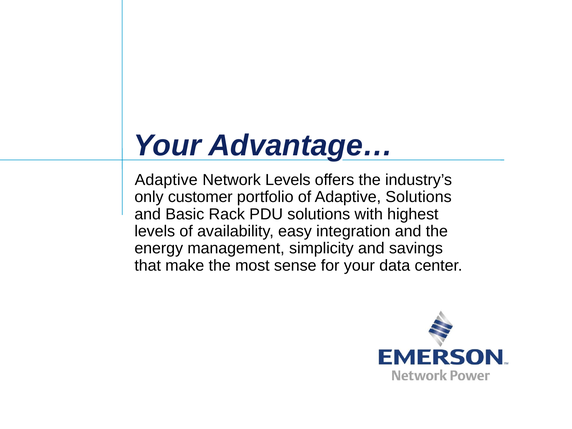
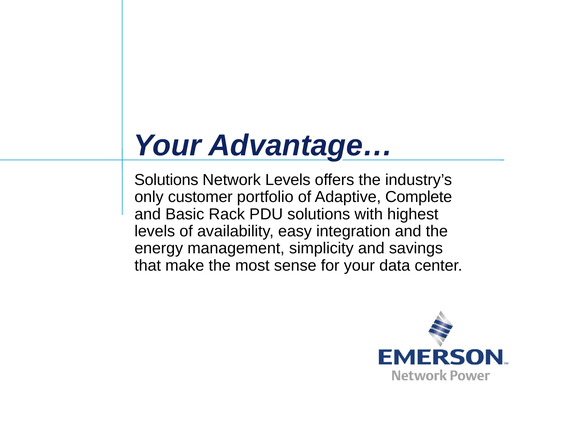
Adaptive: Adaptive -> Solutions (166, 180)
Adaptive Solutions: Solutions -> Complete (419, 197)
